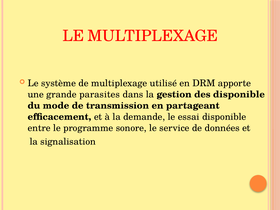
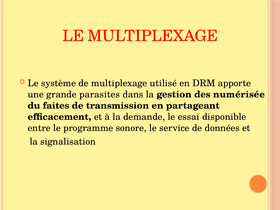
des disponible: disponible -> numérisée (239, 94)
mode: mode -> faites (56, 106)
